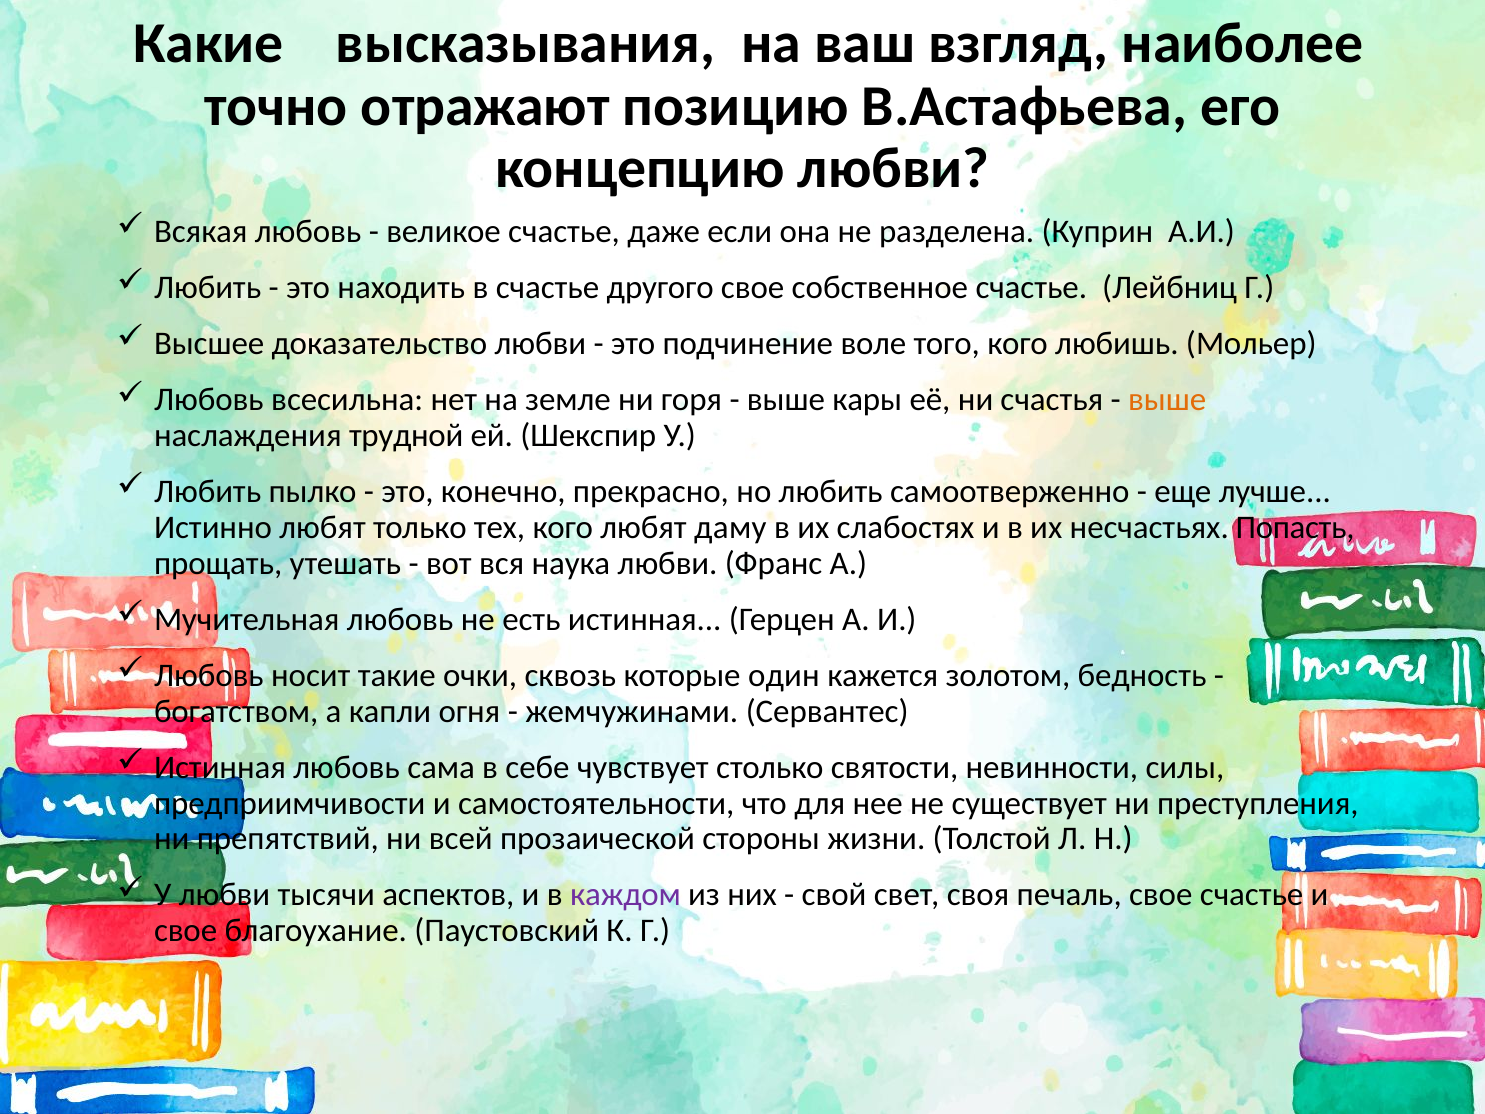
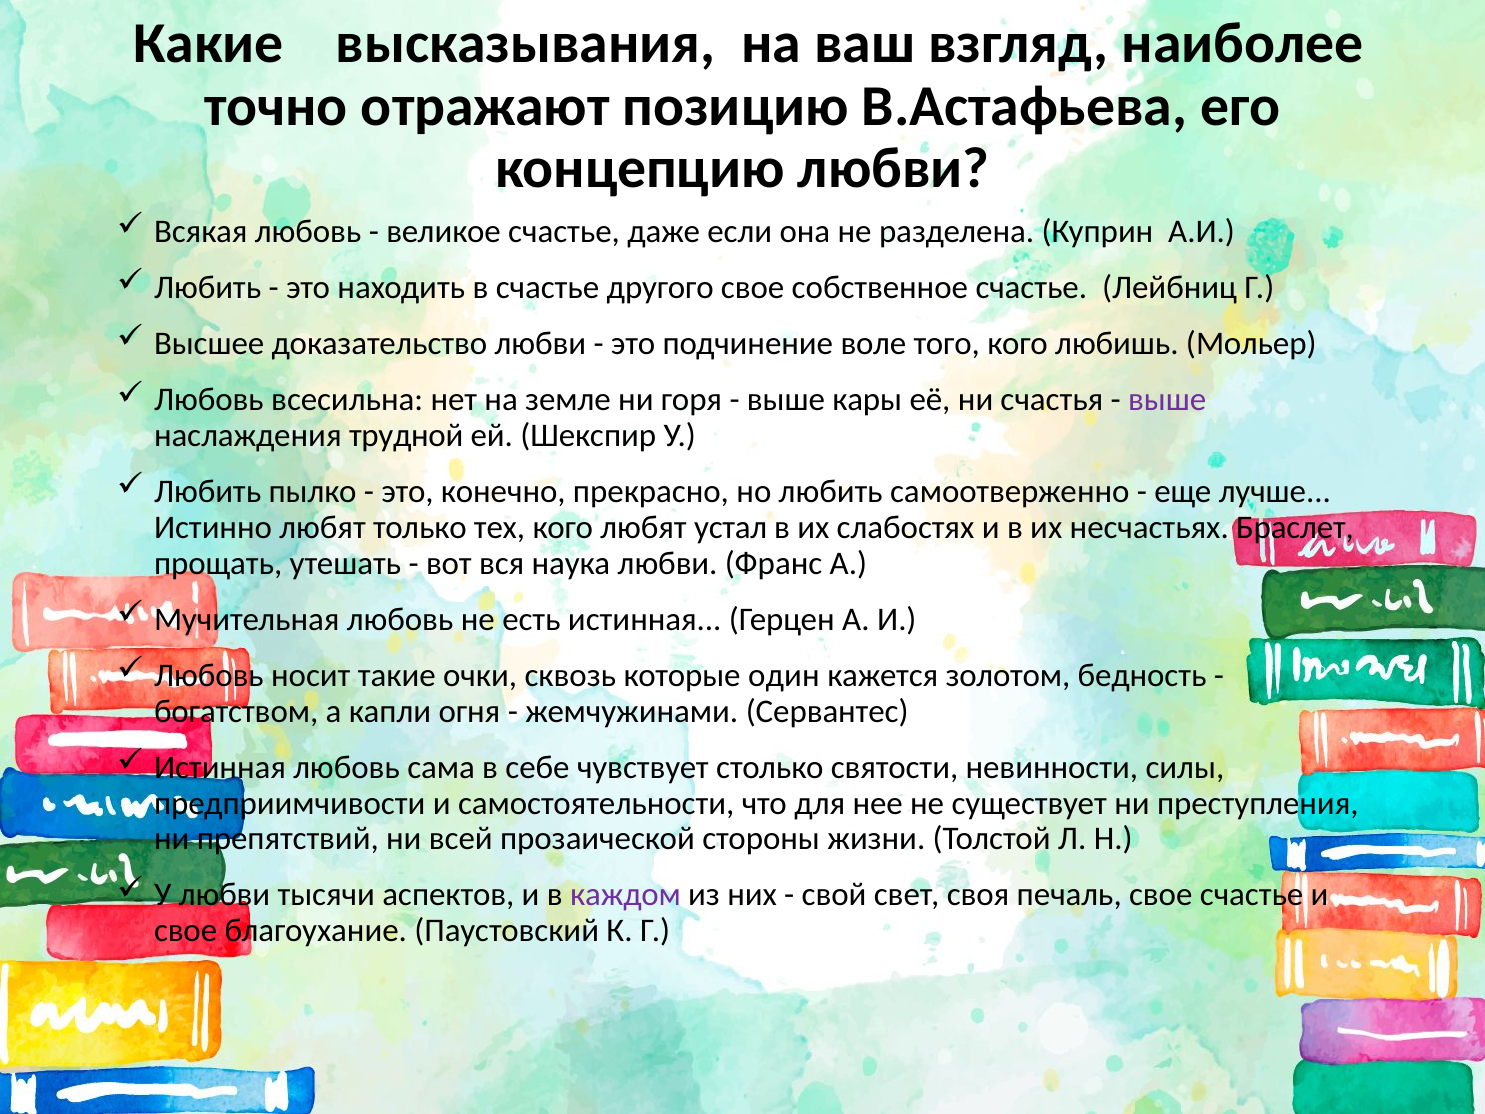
выше colour: orange -> purple (1167, 400)
даму: даму -> устал (731, 527)
Попасть: Попасть -> Браслет (1295, 527)
